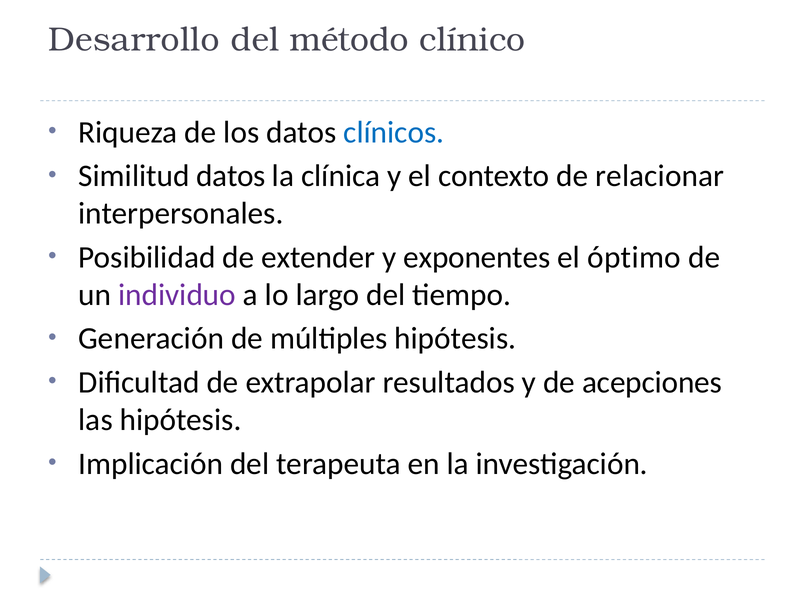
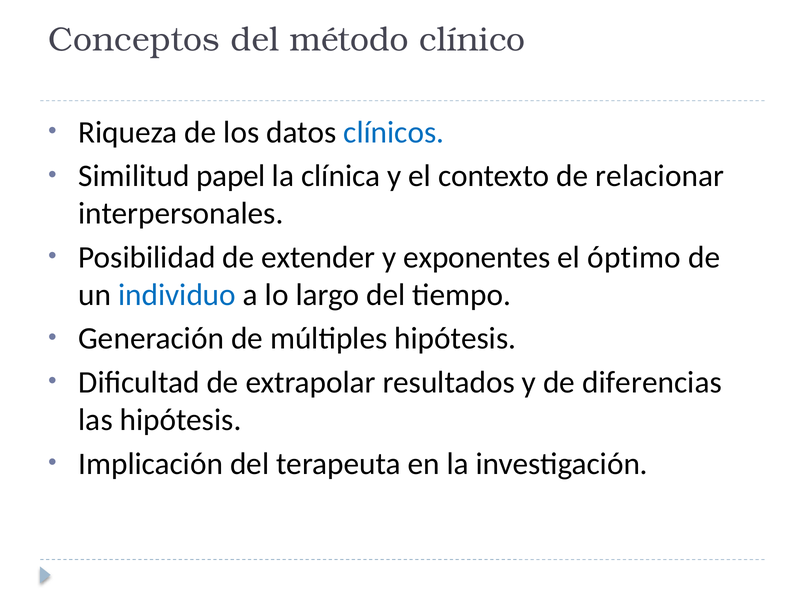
Desarrollo: Desarrollo -> Conceptos (134, 40)
Similitud datos: datos -> papel (231, 176)
individuo colour: purple -> blue (177, 295)
acepciones: acepciones -> diferencias (652, 382)
